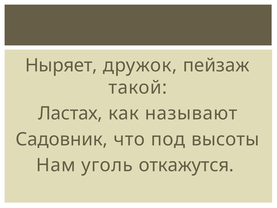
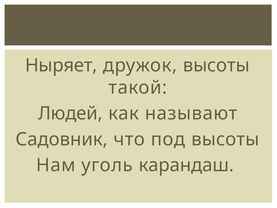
дружок пейзаж: пейзаж -> высоты (216, 65)
Ластах: Ластах -> Людей (70, 113)
откажутся: откажутся -> карандаш (186, 165)
